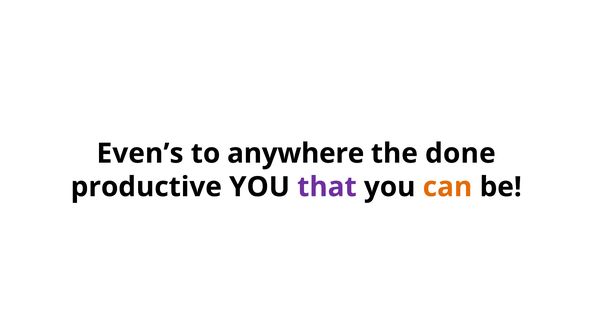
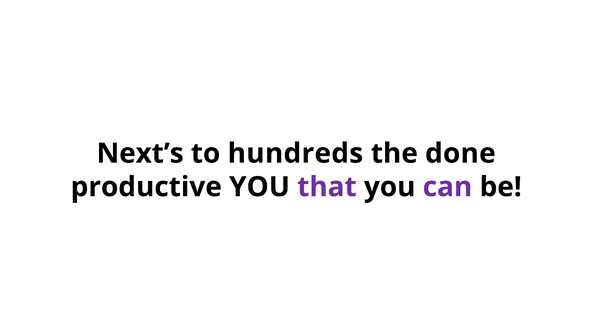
Even’s: Even’s -> Next’s (140, 154)
anywhere: anywhere -> hundreds (295, 154)
can colour: orange -> purple (448, 187)
